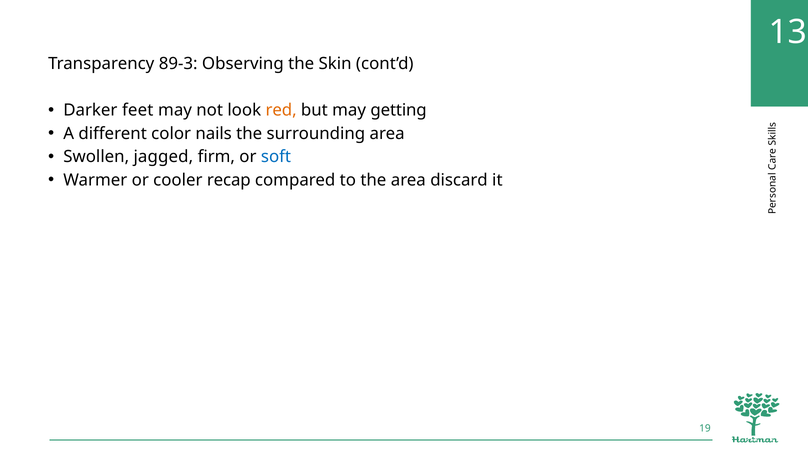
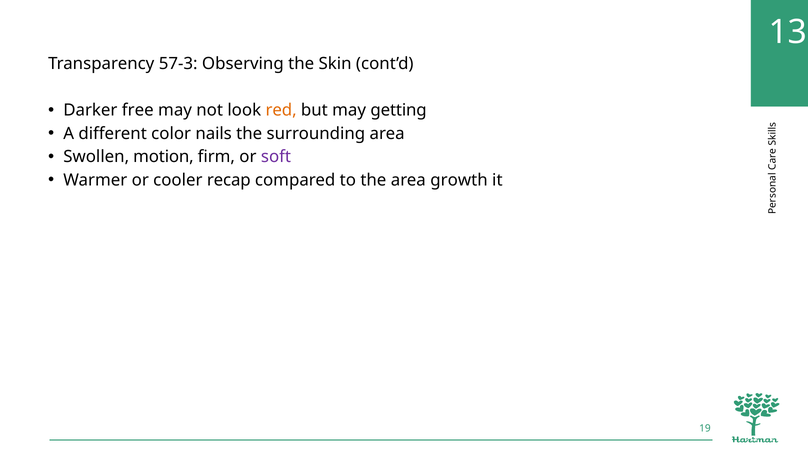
89-3: 89-3 -> 57-3 (178, 64)
feet: feet -> free (138, 110)
jagged: jagged -> motion (163, 157)
soft colour: blue -> purple (276, 157)
discard: discard -> growth (459, 180)
